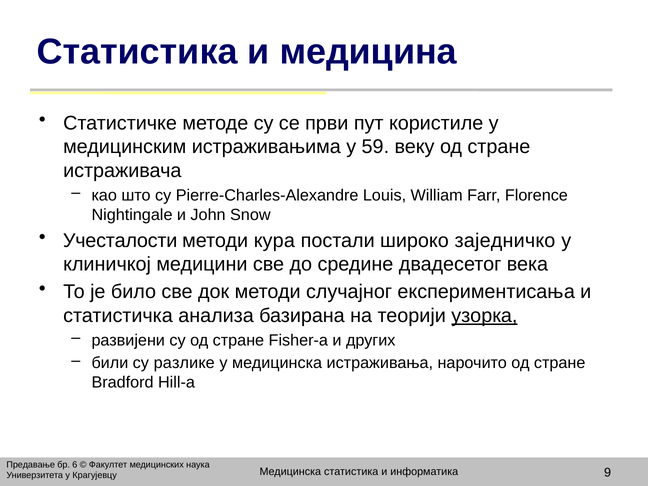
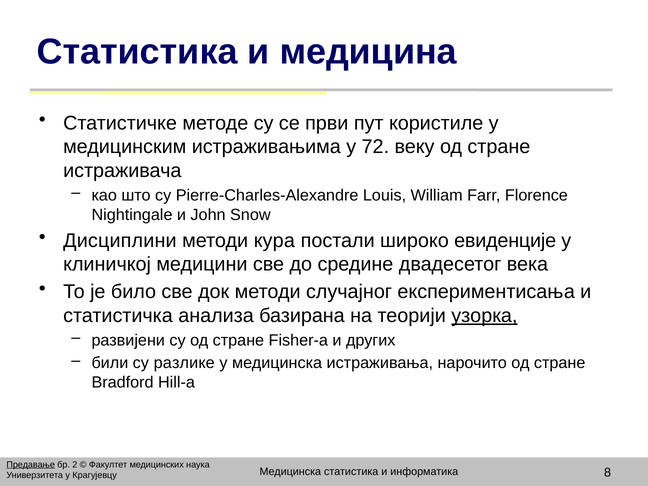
59: 59 -> 72 (375, 147)
Учесталости: Учесталости -> Дисциплини (120, 240)
заједничко: заједничко -> евиденције (505, 240)
Предавање underline: none -> present (31, 465)
6: 6 -> 2 (75, 465)
9: 9 -> 8 (608, 473)
